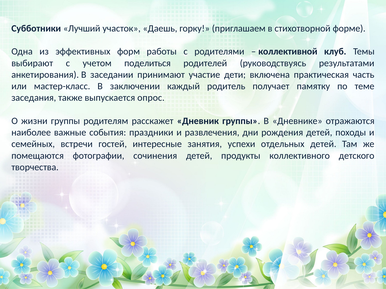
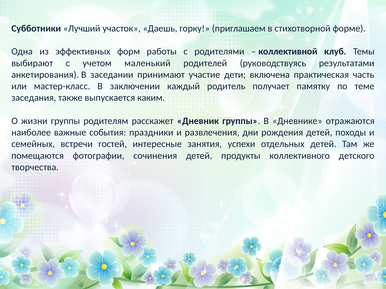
поделиться: поделиться -> маленький (147, 63)
опрос: опрос -> каким (151, 98)
